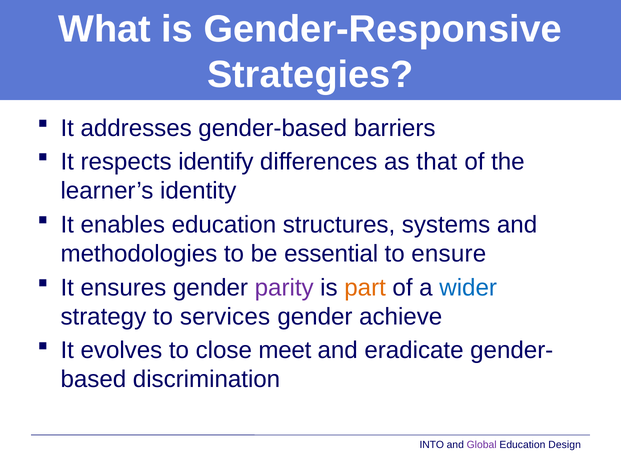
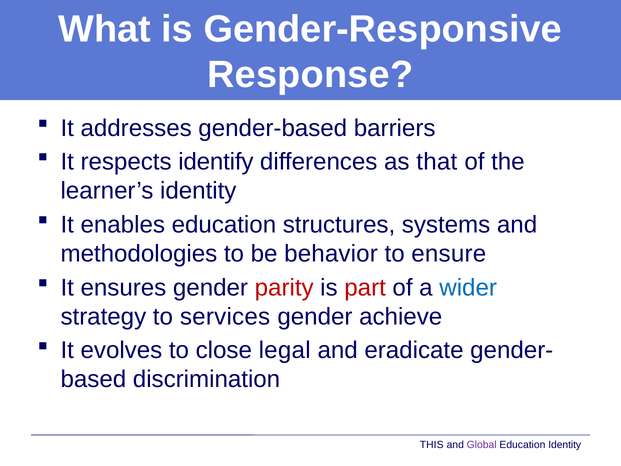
Strategies: Strategies -> Response (310, 75)
essential: essential -> behavior (331, 254)
parity colour: purple -> red (284, 287)
part colour: orange -> red (365, 287)
meet: meet -> legal (285, 350)
INTO: INTO -> THIS (432, 445)
Education Design: Design -> Identity (565, 445)
